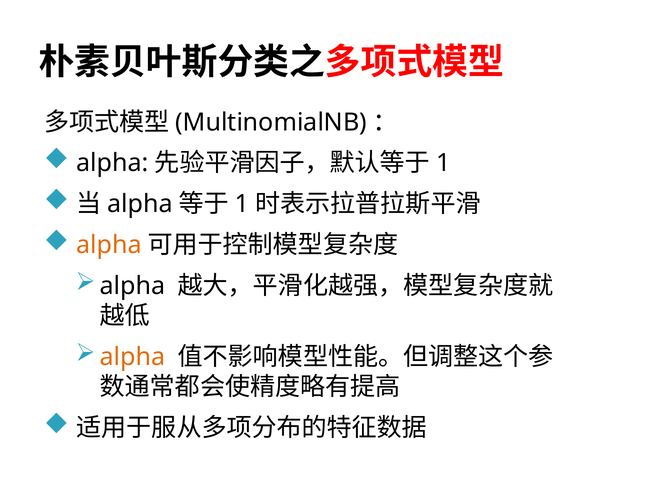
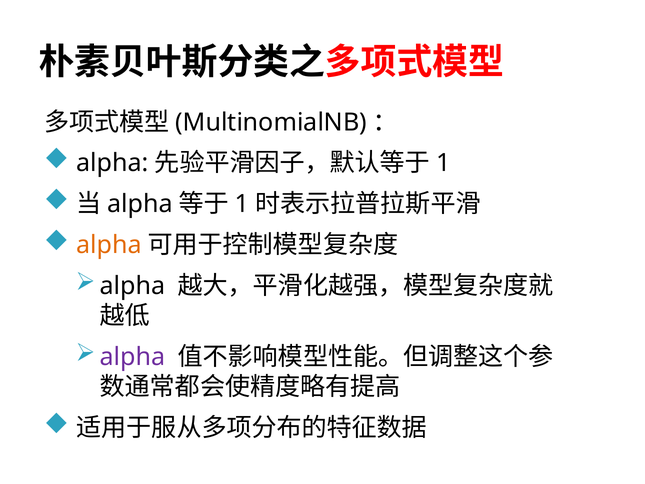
alpha colour: orange -> purple (133, 357)
